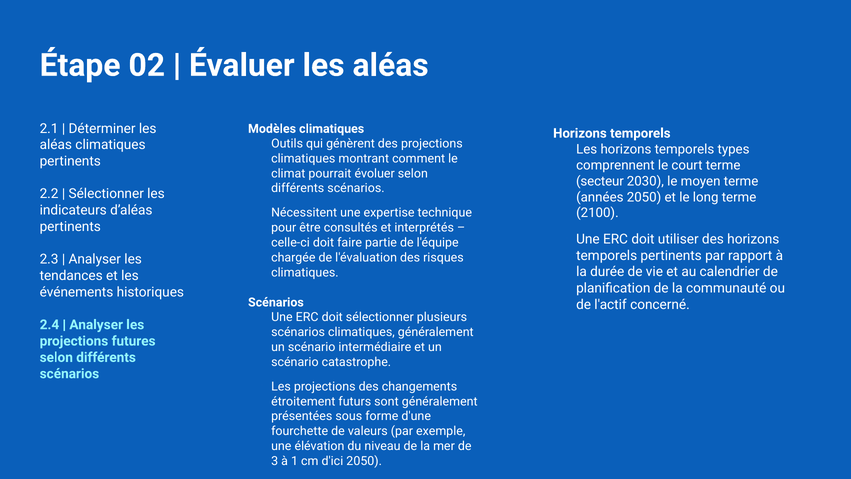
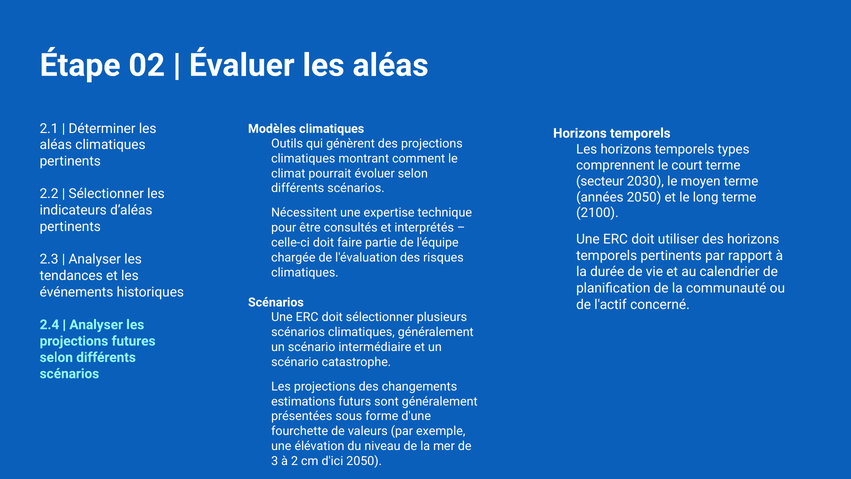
étroitement: étroitement -> estimations (303, 401)
1: 1 -> 2 (295, 461)
